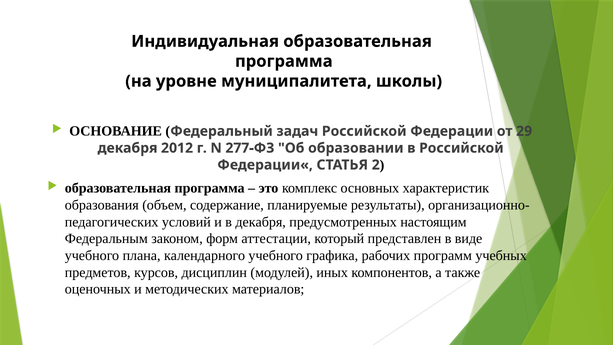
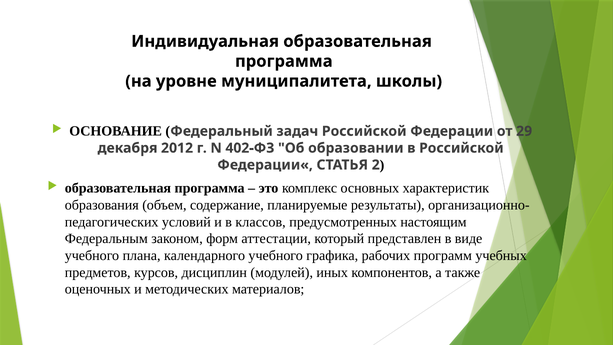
277-ФЗ: 277-ФЗ -> 402-ФЗ (250, 148)
в декабря: декабря -> классов (261, 222)
